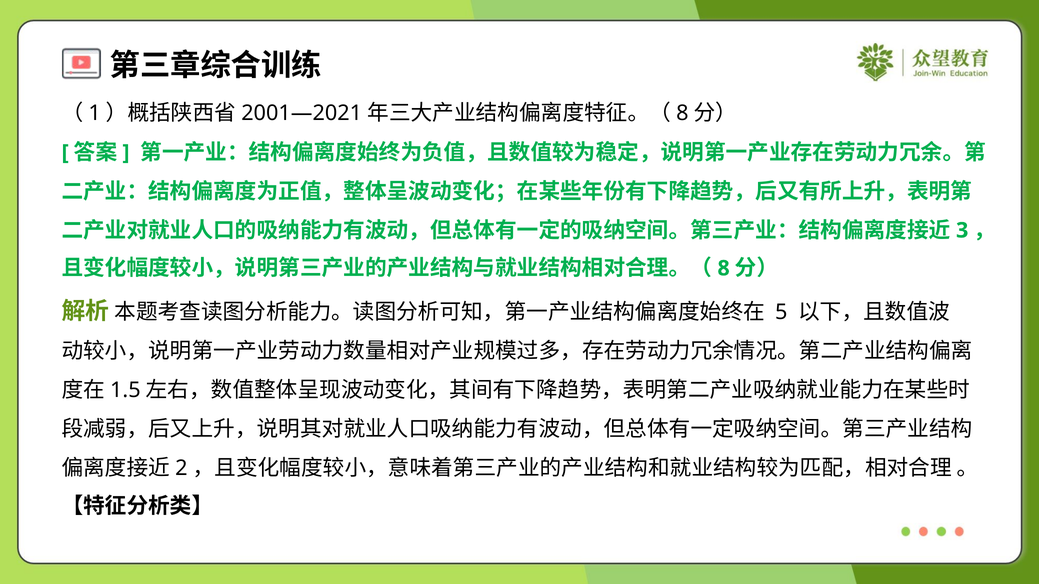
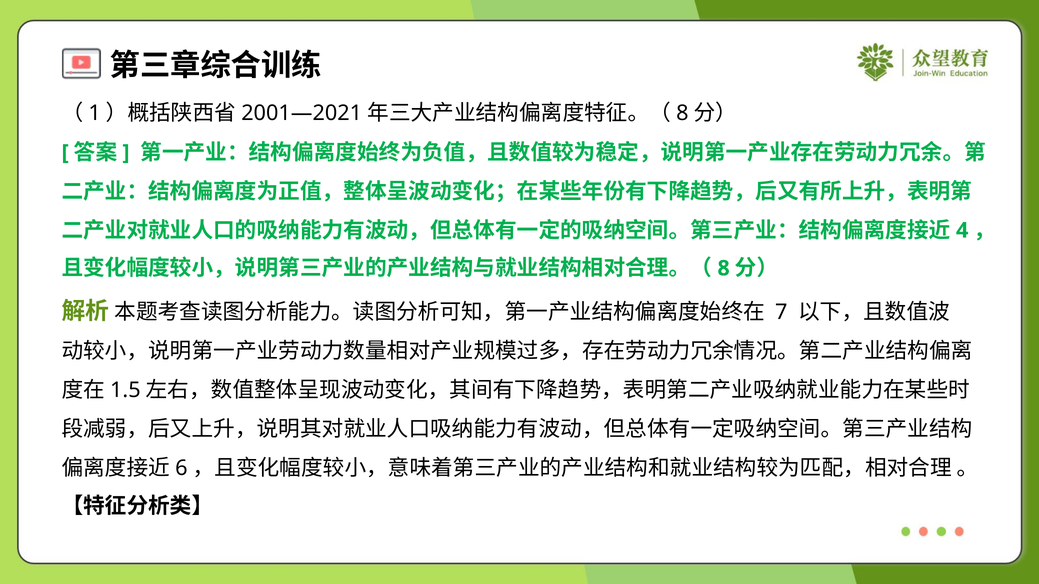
3: 3 -> 4 (962, 231)
5: 5 -> 7 (781, 312)
2: 2 -> 6 (181, 468)
